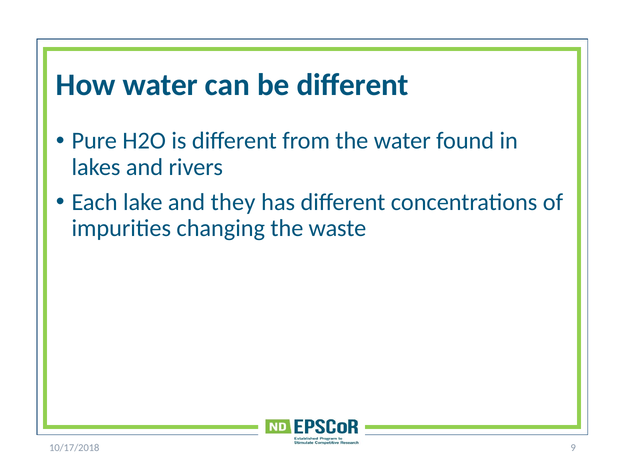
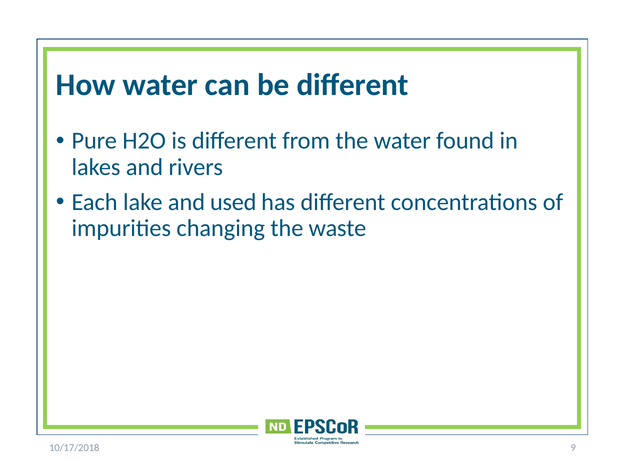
they: they -> used (233, 202)
